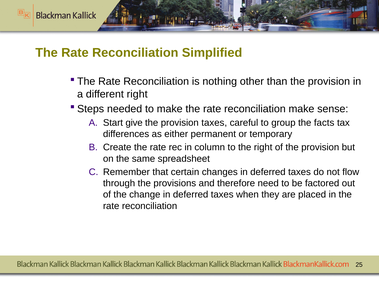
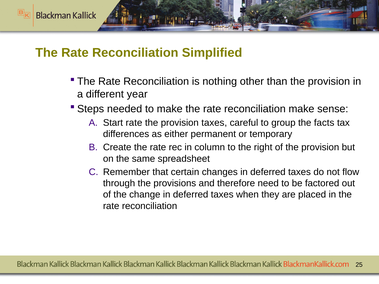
different right: right -> year (137, 94)
Start give: give -> rate (134, 123)
